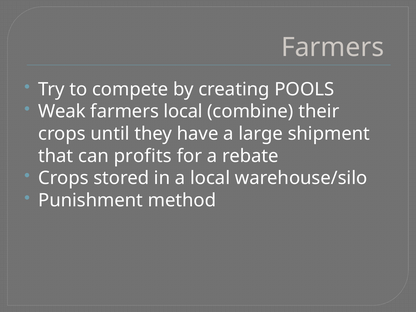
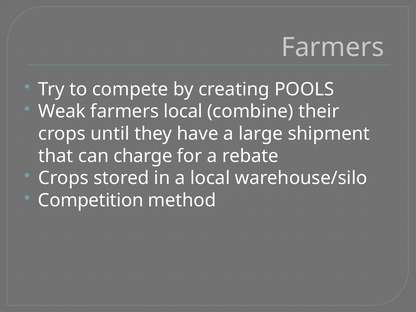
profits: profits -> charge (143, 156)
Punishment: Punishment -> Competition (91, 200)
